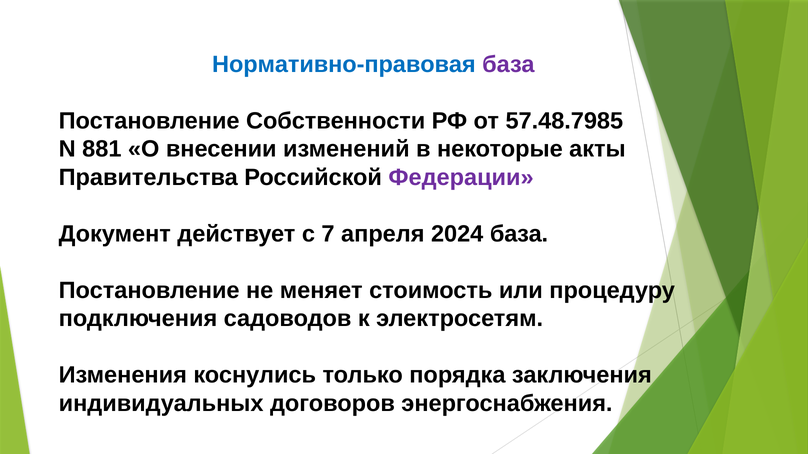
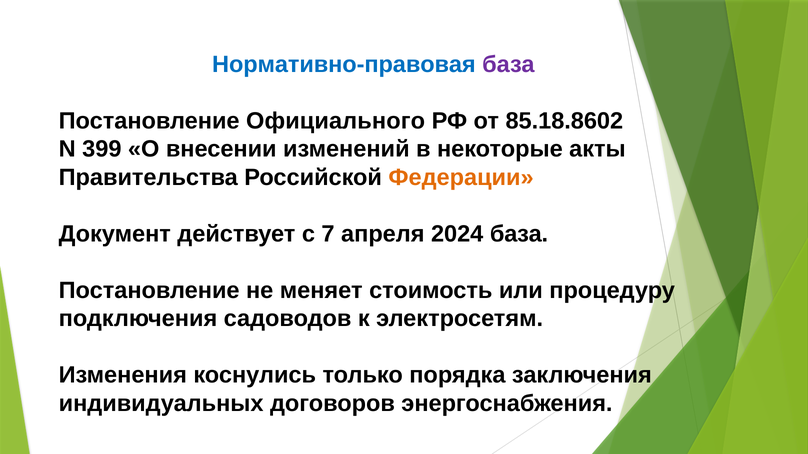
Собственности: Собственности -> Официального (336, 121)
57.48.7985: 57.48.7985 -> 85.18.8602 (564, 121)
881: 881 -> 399 (102, 149)
Федерации colour: purple -> orange (461, 178)
